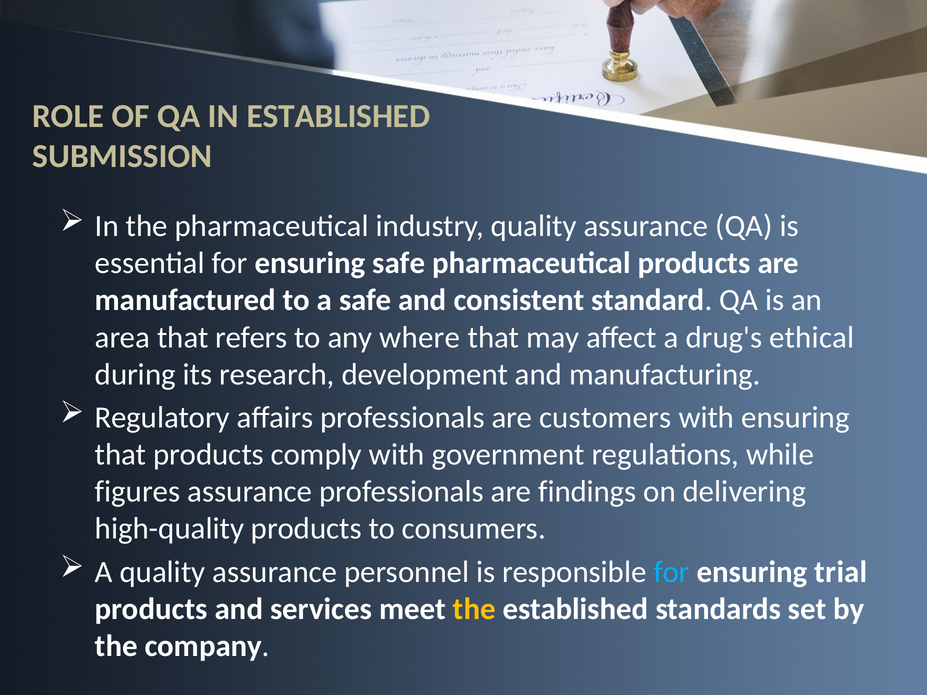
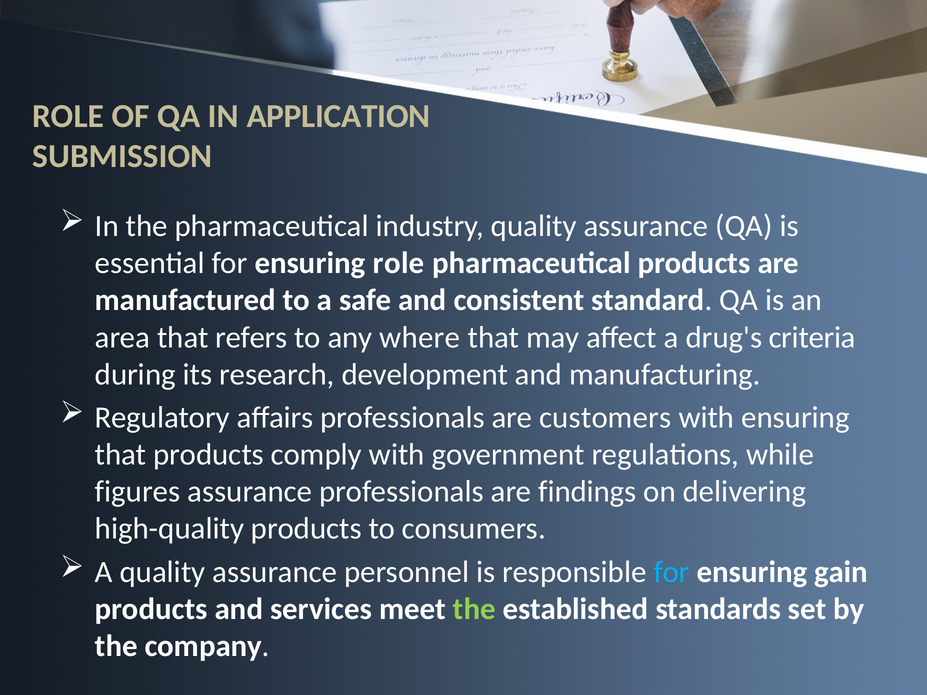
IN ESTABLISHED: ESTABLISHED -> APPLICATION (338, 116)
ensuring safe: safe -> role (399, 263)
ethical: ethical -> criteria (812, 337)
trial: trial -> gain (841, 572)
the colour: yellow -> light green (474, 609)
